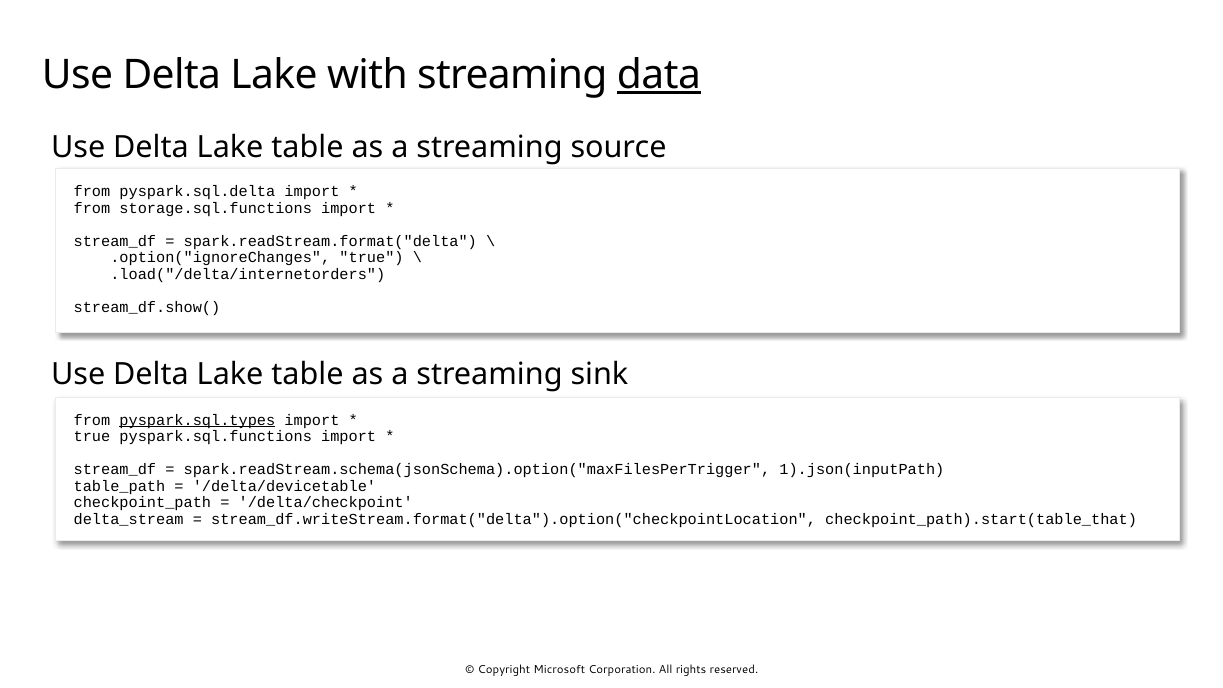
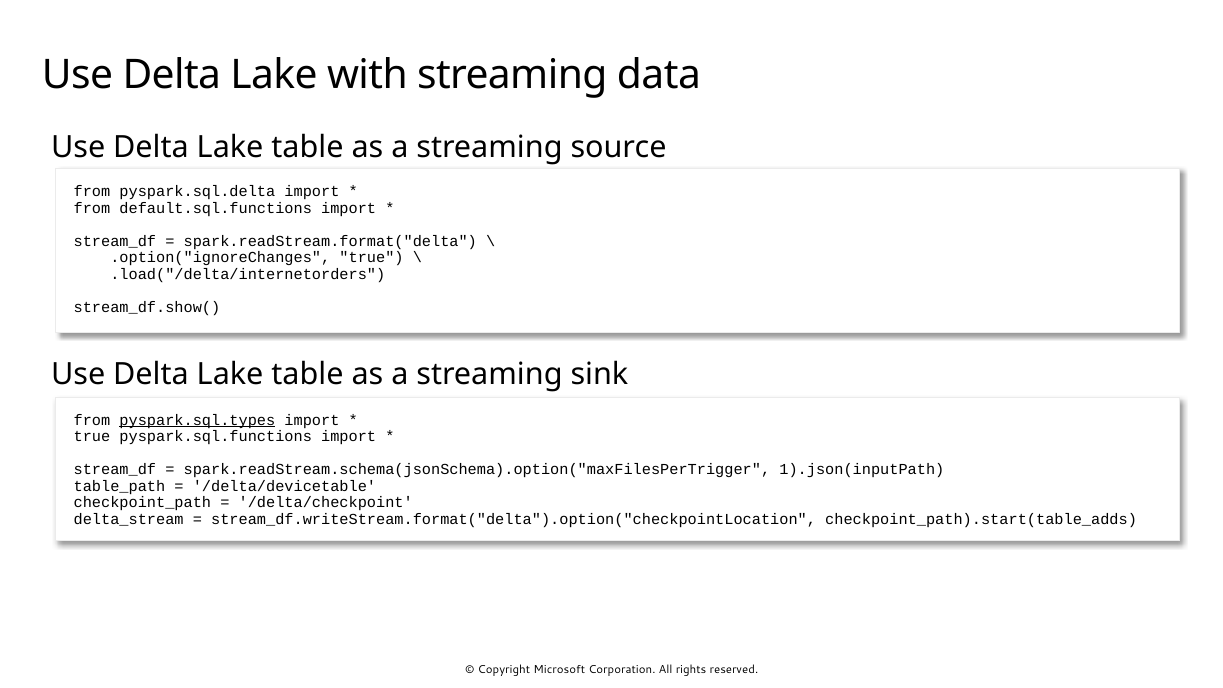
data underline: present -> none (659, 75)
storage.sql.functions: storage.sql.functions -> default.sql.functions (216, 208)
checkpoint_path).start(table_that: checkpoint_path).start(table_that -> checkpoint_path).start(table_adds (981, 519)
